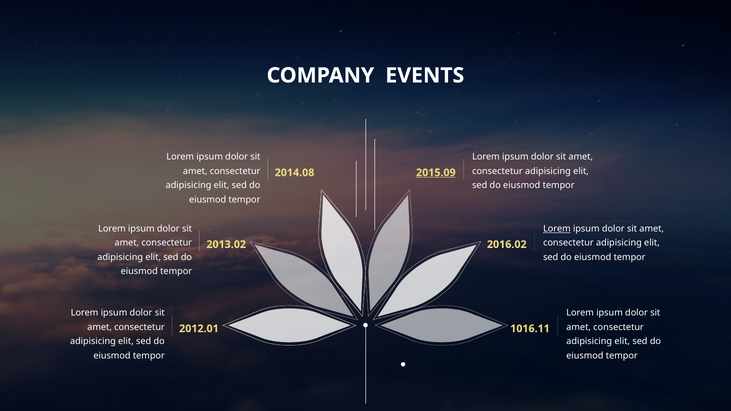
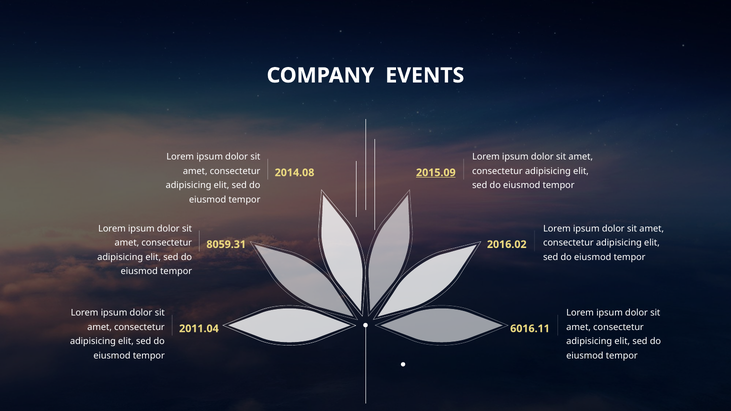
Lorem underline: present -> none (557, 229)
2013.02: 2013.02 -> 8059.31 (226, 245)
2012.01: 2012.01 -> 2011.04 (199, 329)
1016.11: 1016.11 -> 6016.11 (530, 329)
